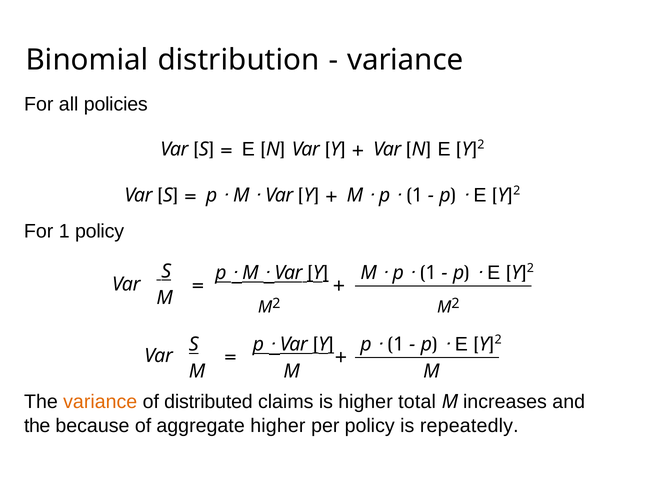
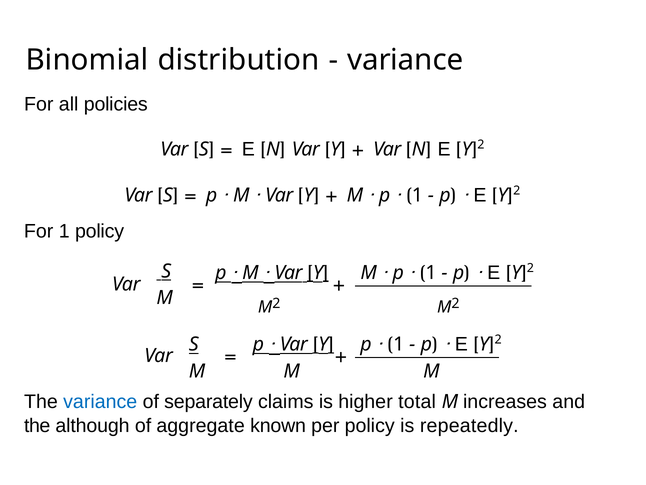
variance colour: orange -> blue (100, 402)
distributed: distributed -> separately (208, 402)
because: because -> although (93, 426)
aggregate higher: higher -> known (278, 426)
